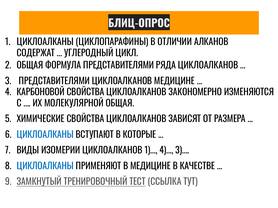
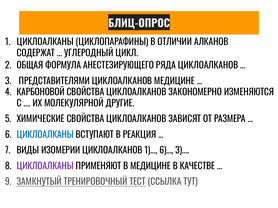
ФОРМУЛА ПРЕДСТАВИТЕЛЯМИ: ПРЕДСТАВИТЕЛЯМИ -> АНЕСТЕЗИРУЮЩЕГО (119, 66)
МОЛЕКУЛЯРНОЙ ОБЩАЯ: ОБЩАЯ -> ДРУГИЕ (120, 104)
КОТОРЫЕ: КОТОРЫЕ -> РЕАКЦИЯ (139, 135)
1 4: 4 -> 6 (166, 151)
ЦИКЛОАЛКАНЫ colour: blue -> purple (45, 167)
